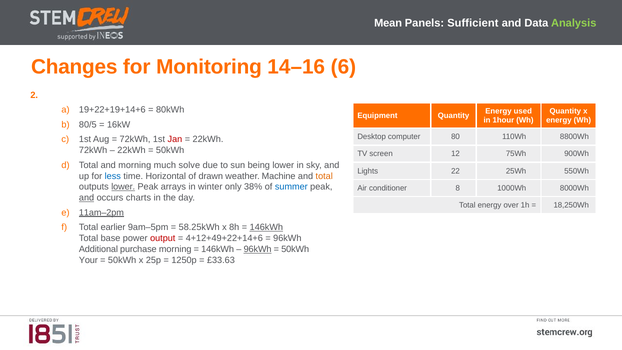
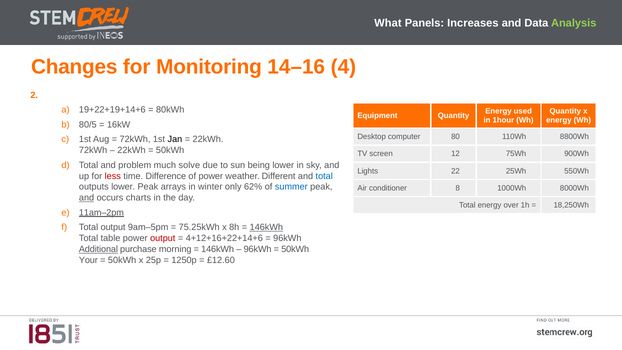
Mean: Mean -> What (388, 23)
Sufficient: Sufficient -> Increases (473, 23)
6: 6 -> 4 (343, 67)
Jan colour: red -> black (175, 139)
and morning: morning -> problem (135, 165)
less colour: blue -> red (113, 176)
Horizontal: Horizontal -> Difference (166, 176)
of drawn: drawn -> power (211, 176)
Machine: Machine -> Different (279, 176)
total colour: orange -> blue (324, 176)
lower underline: present -> none (123, 187)
38%: 38% -> 62% (253, 187)
Total earlier: earlier -> output (113, 227)
58.25kWh: 58.25kWh -> 75.25kWh (199, 227)
base: base -> table (111, 238)
4+12+49+22+14+6: 4+12+49+22+14+6 -> 4+12+16+22+14+6 (224, 238)
Additional underline: none -> present (98, 249)
96kWh underline: present -> none (258, 249)
£33.63: £33.63 -> £12.60 (221, 260)
